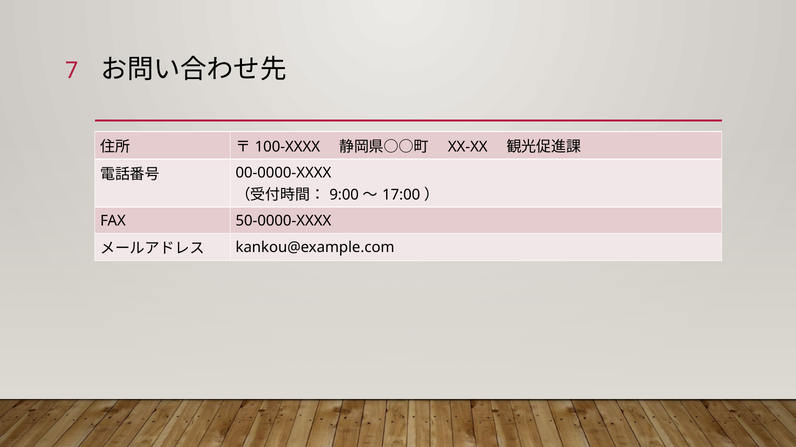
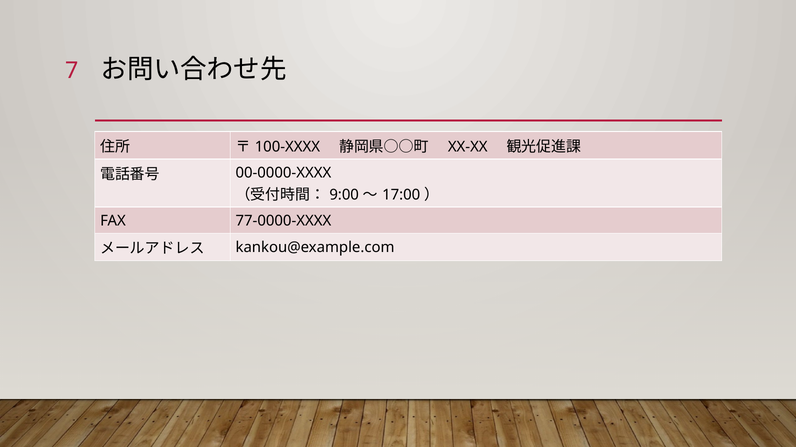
50-0000-XXXX: 50-0000-XXXX -> 77-0000-XXXX (283, 221)
